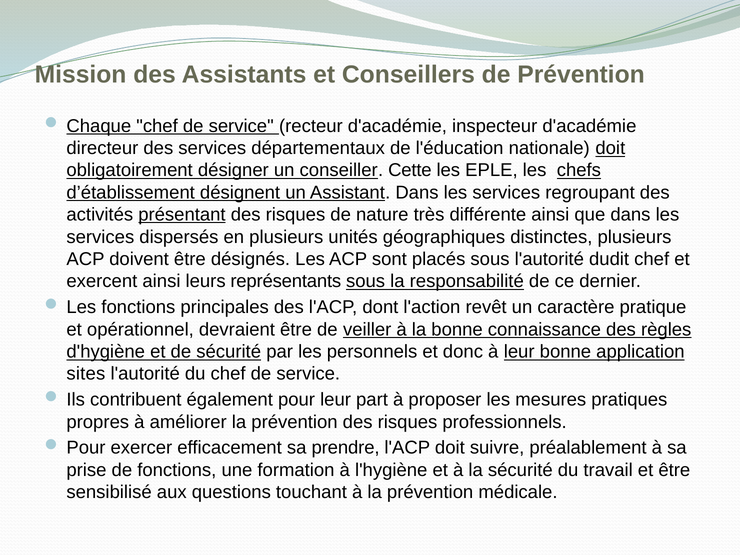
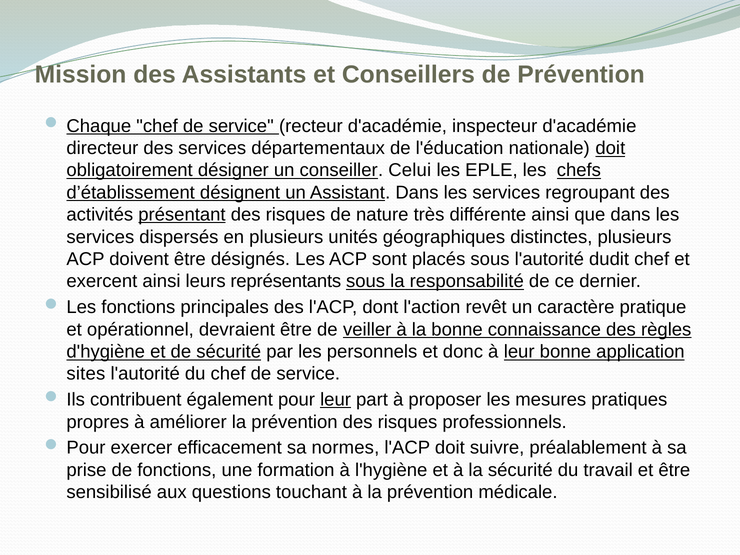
Cette: Cette -> Celui (410, 170)
leur underline: none -> present (336, 400)
prendre: prendre -> normes (345, 448)
